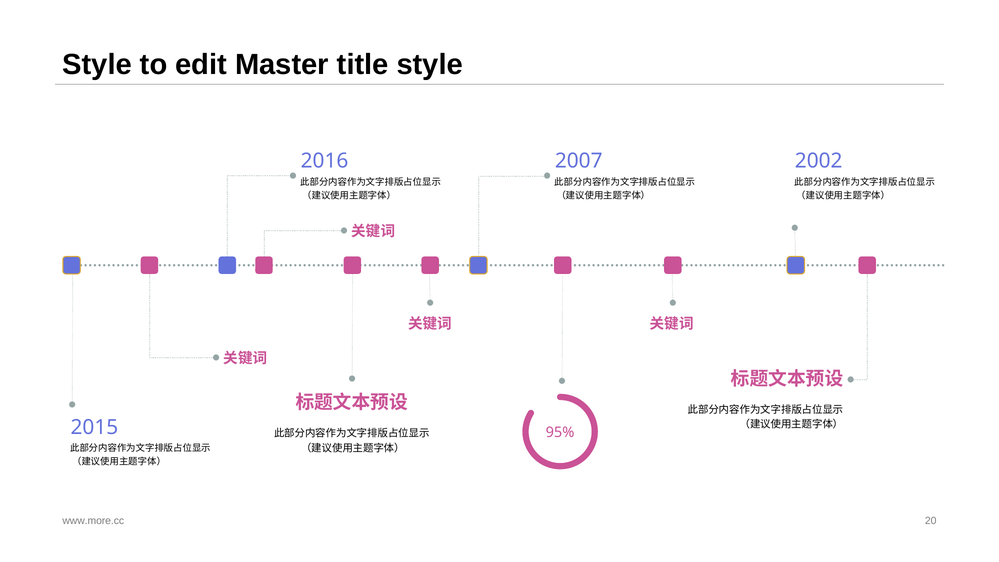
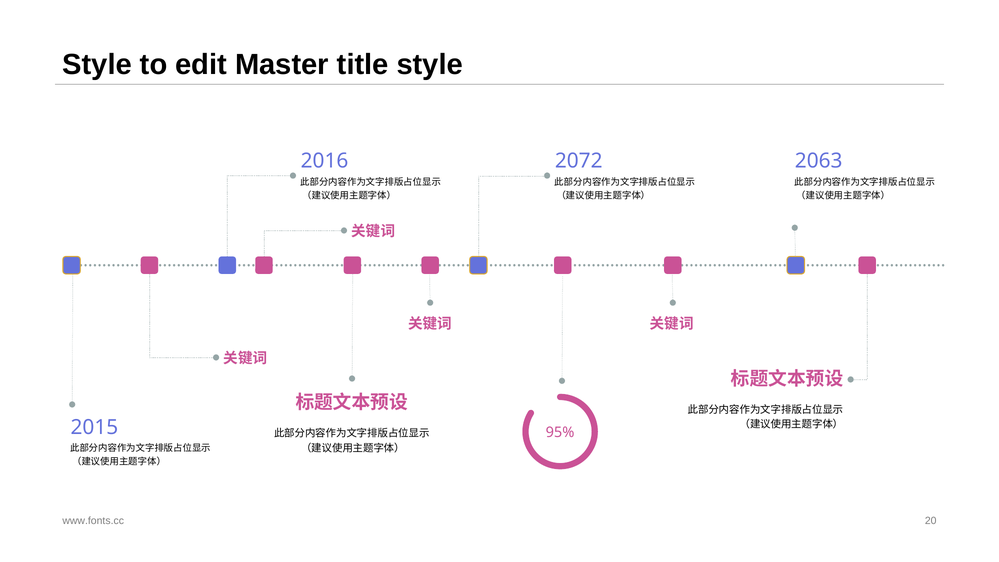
2007: 2007 -> 2072 (579, 161)
2002: 2002 -> 2063 (819, 161)
www.more.cc: www.more.cc -> www.fonts.cc (93, 521)
